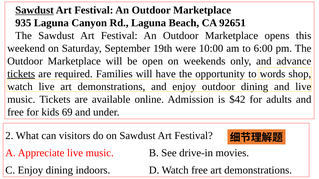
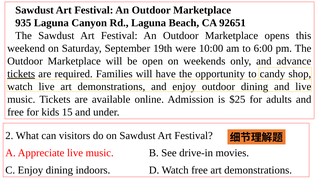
Sawdust underline: present -> none (34, 10)
words: words -> candy (272, 74)
$42: $42 -> $25 (237, 100)
69: 69 -> 15 (67, 112)
